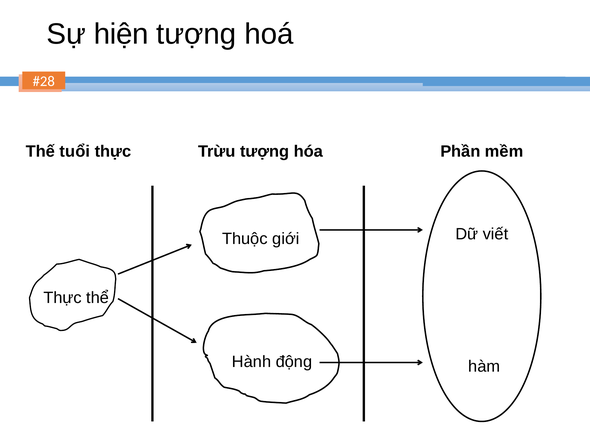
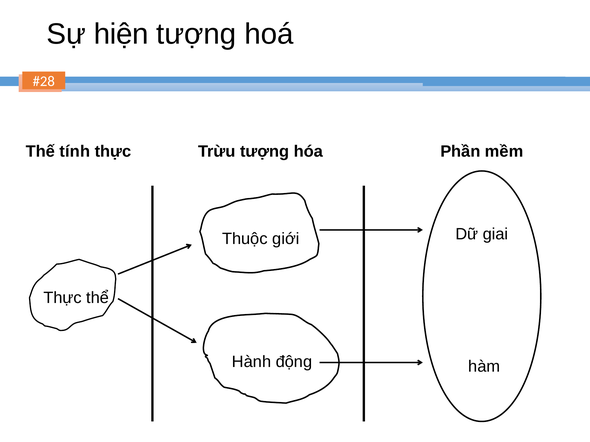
tuổi: tuổi -> tính (75, 152)
viết: viết -> giai (495, 234)
